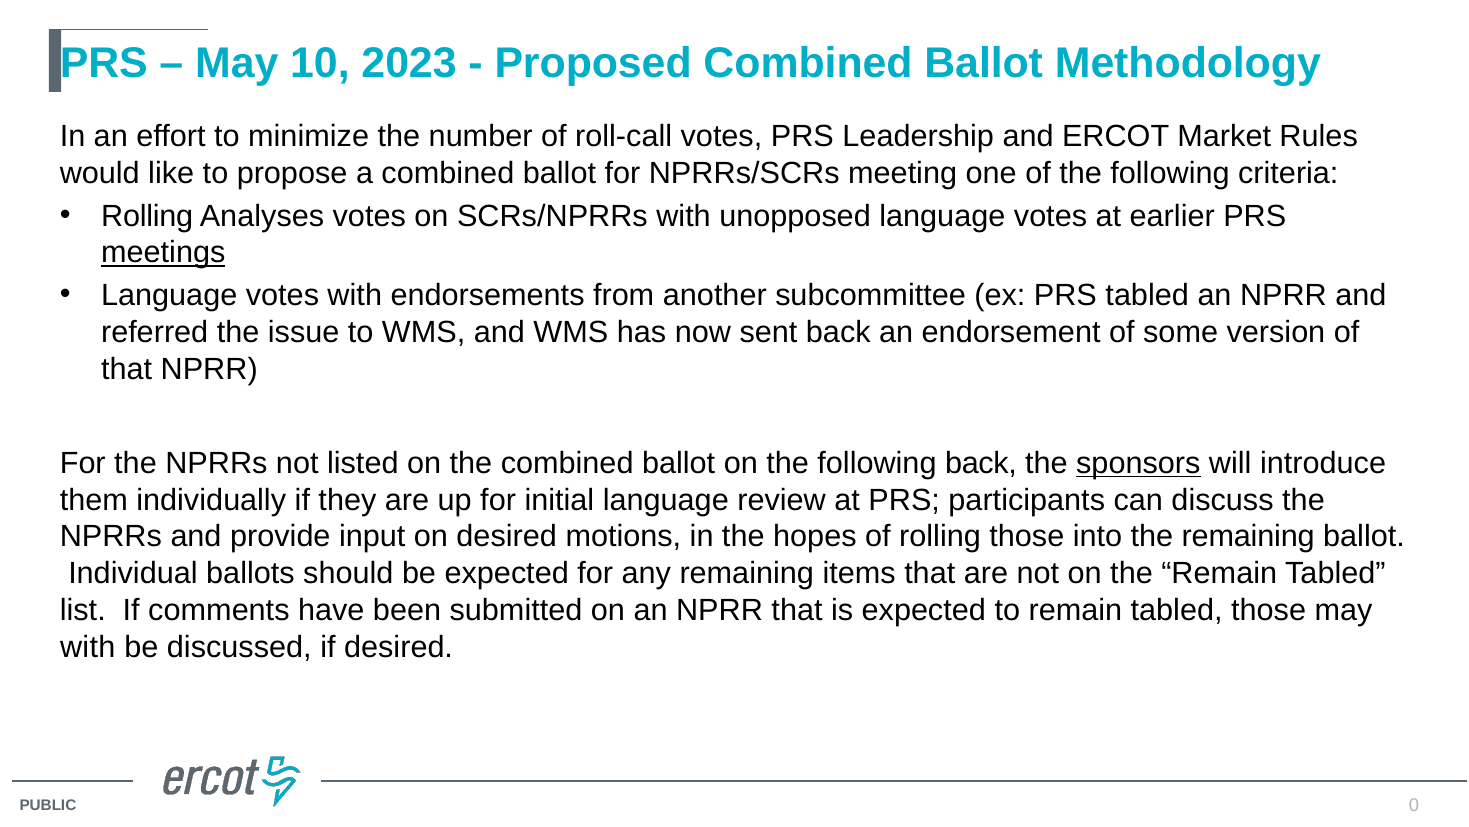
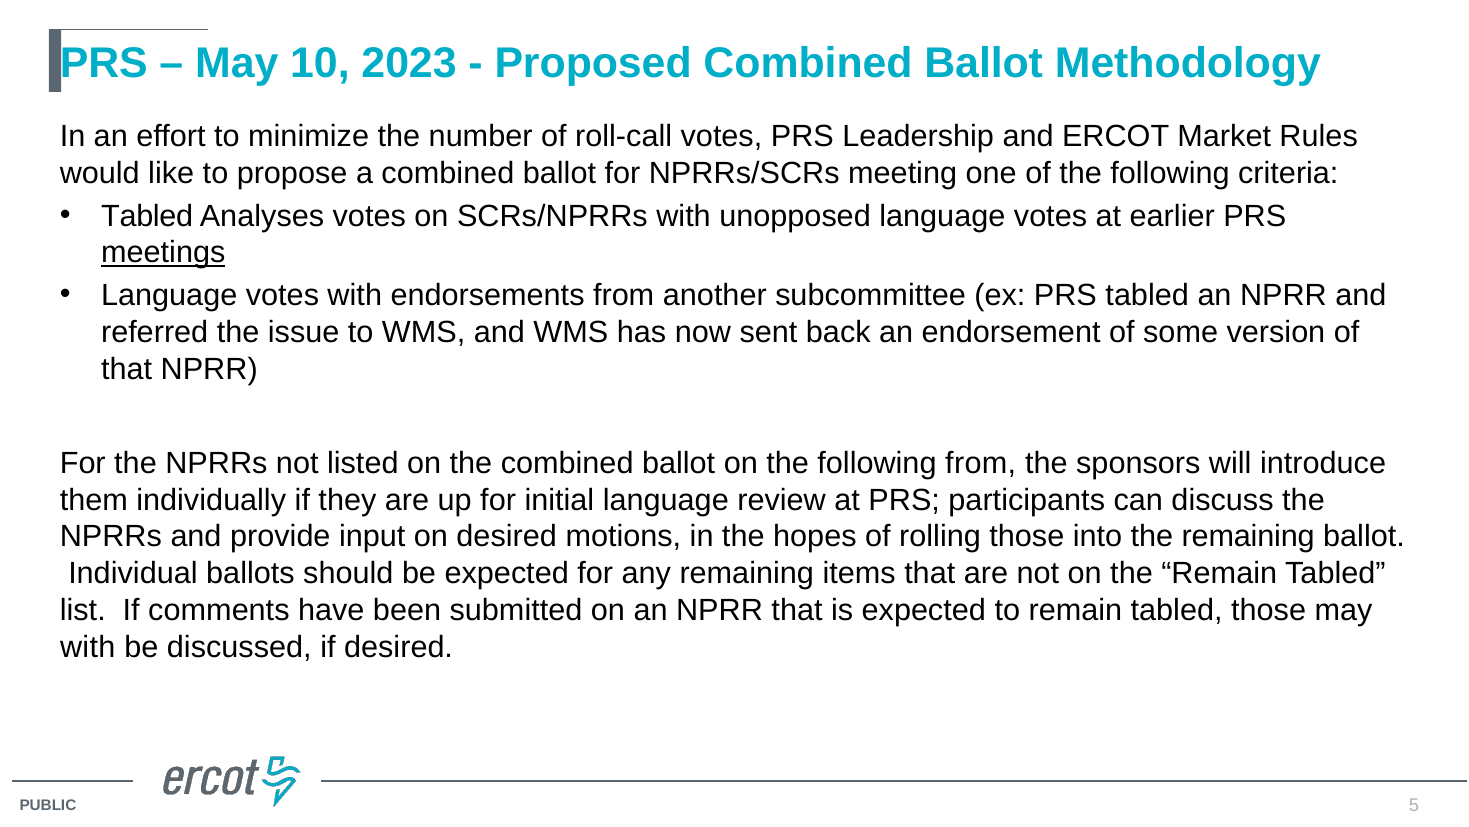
Rolling: Rolling -> Tabled (147, 216)
following back: back -> from (981, 463)
sponsors underline: present -> none (1138, 463)
0: 0 -> 5 (1414, 805)
